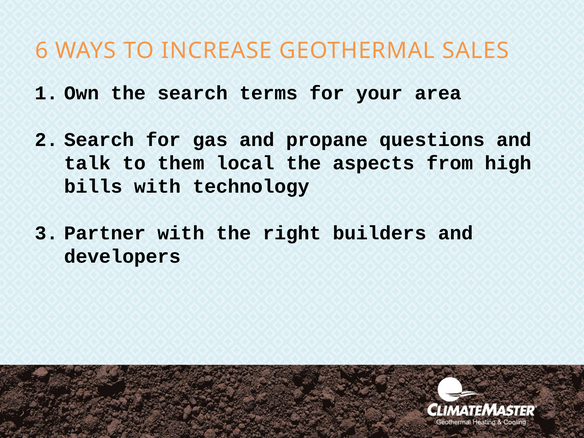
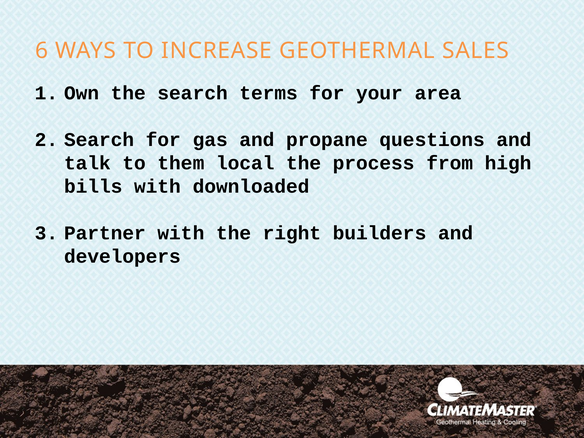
aspects: aspects -> process (374, 163)
technology: technology -> downloaded (251, 186)
